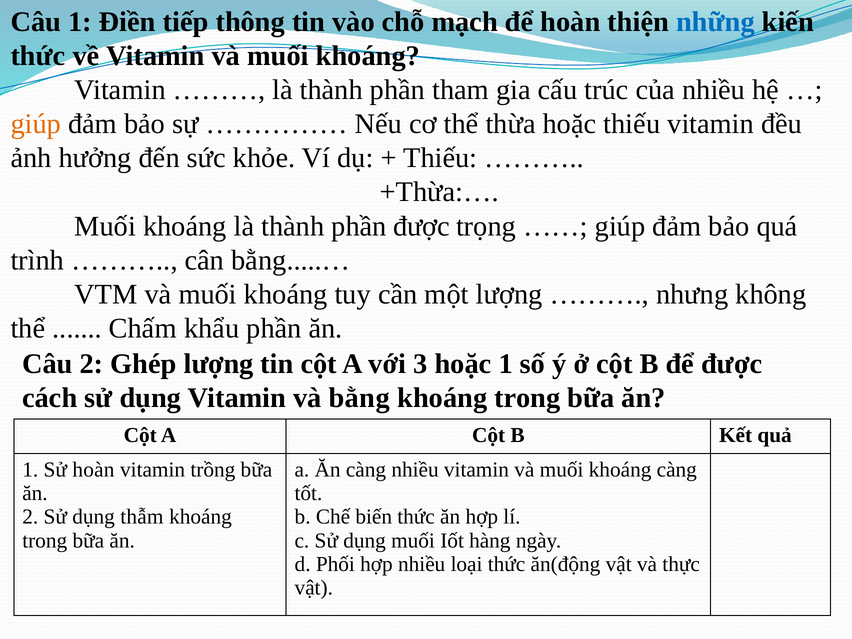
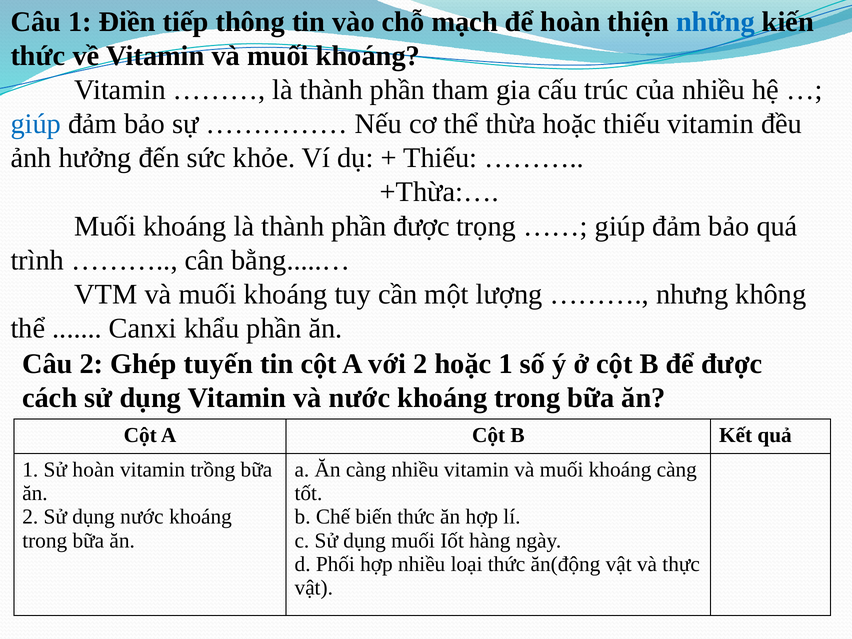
giúp colour: orange -> blue (36, 124)
Chấm: Chấm -> Canxi (143, 328)
Ghép lượng: lượng -> tuyến (218, 364)
với 3: 3 -> 2 (420, 364)
và bằng: bằng -> nước (359, 398)
dụng thẫm: thẫm -> nước (142, 517)
